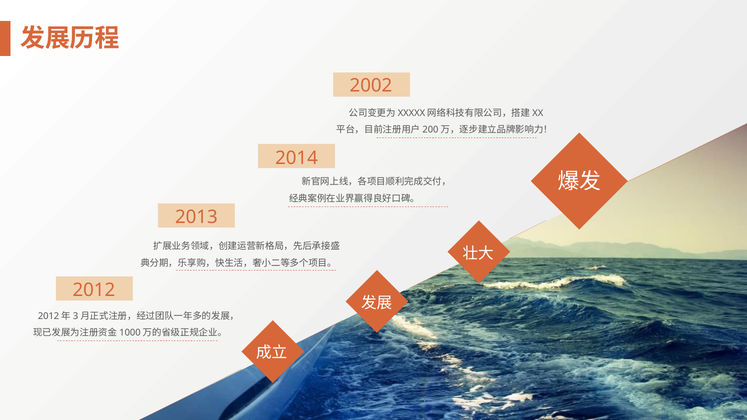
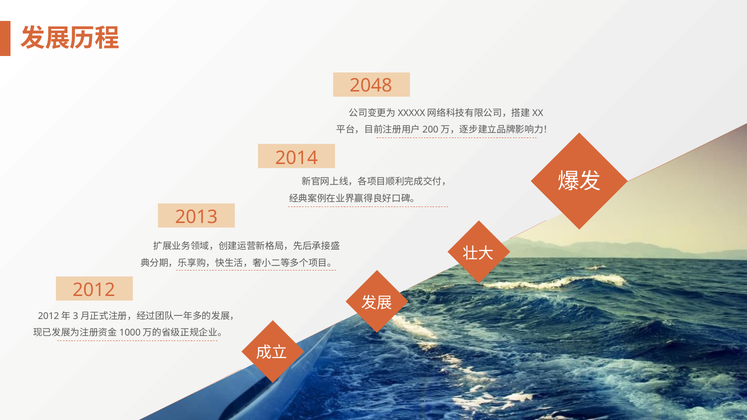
2002: 2002 -> 2048 (371, 86)
